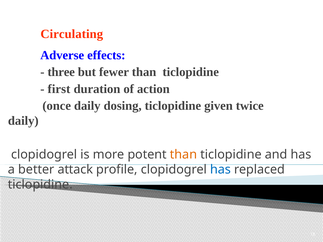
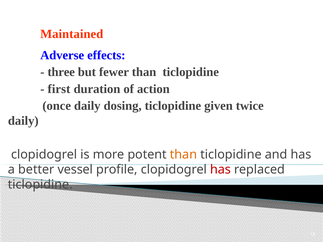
Circulating: Circulating -> Maintained (72, 34)
attack: attack -> vessel (75, 170)
has colour: blue -> red (220, 170)
